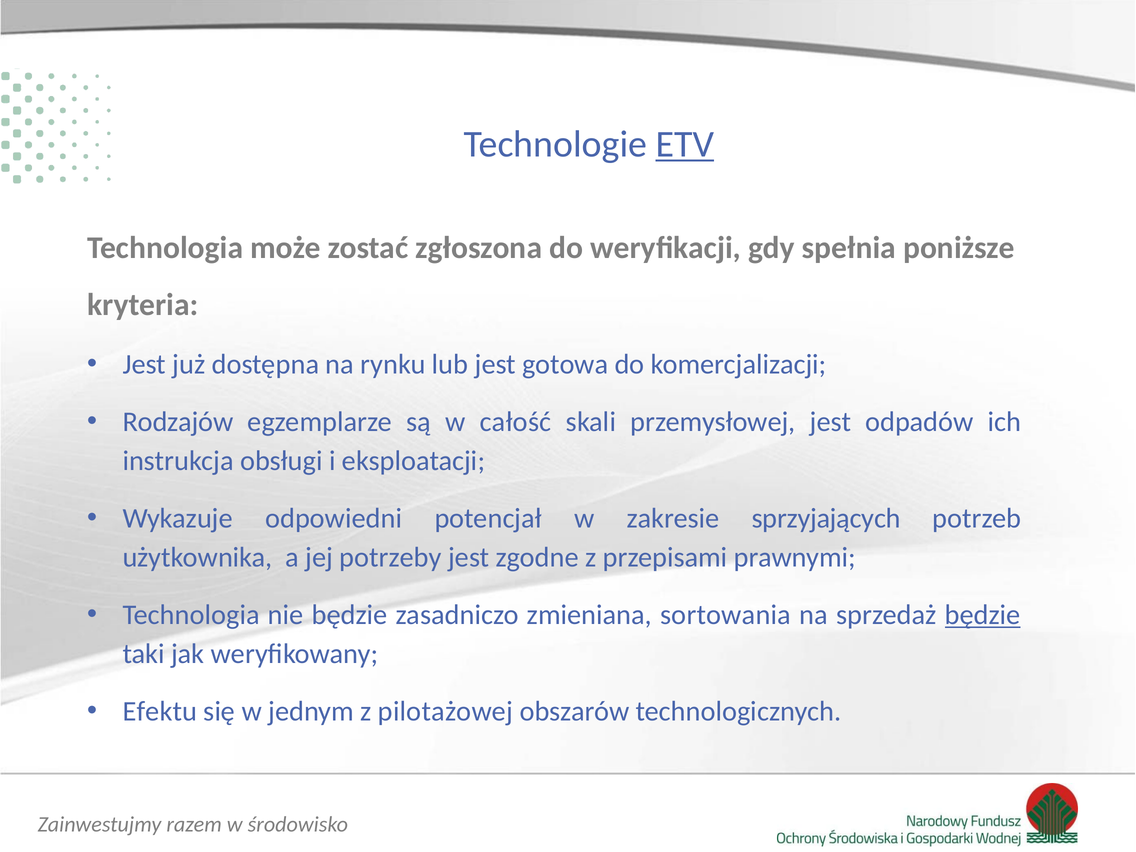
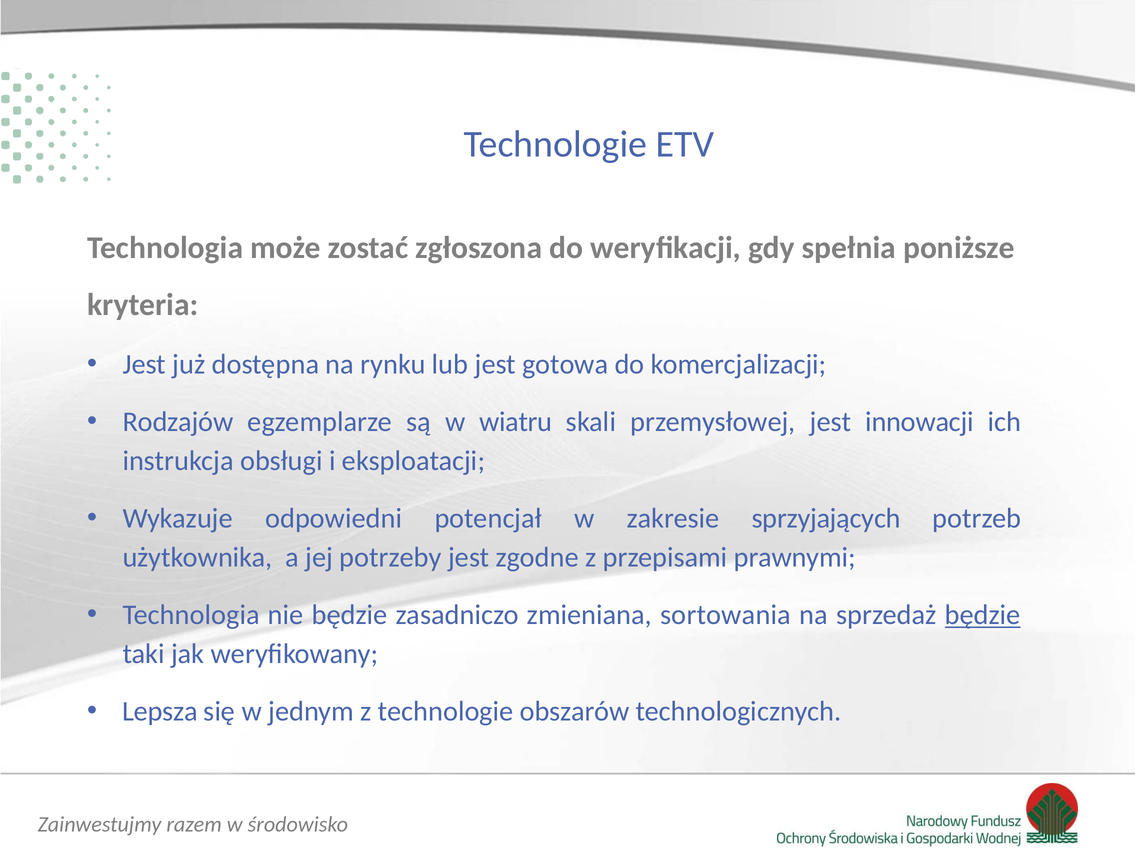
ETV underline: present -> none (685, 144)
całość: całość -> wiatru (516, 422)
odpadów: odpadów -> innowacji (919, 422)
Efektu: Efektu -> Lepsza (160, 712)
z pilotażowej: pilotażowej -> technologie (446, 712)
